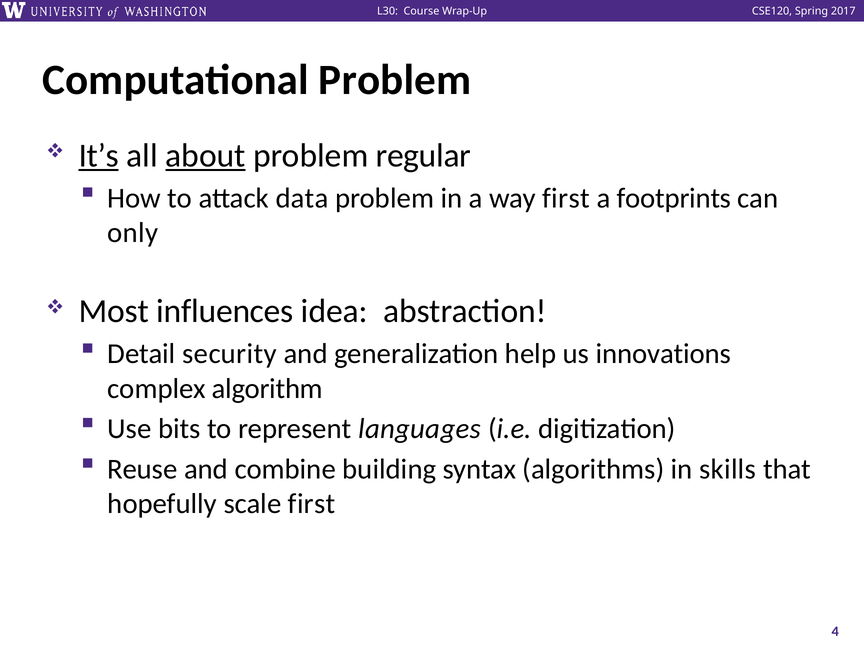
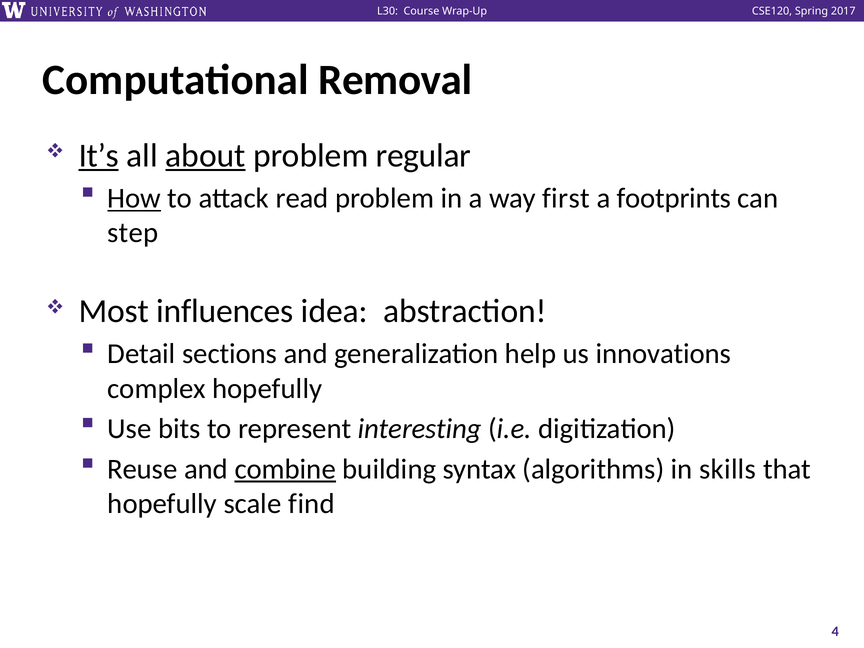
Computational Problem: Problem -> Removal (395, 80)
How underline: none -> present (134, 198)
data: data -> read (302, 198)
only: only -> step (133, 233)
security: security -> sections (230, 354)
complex algorithm: algorithm -> hopefully (267, 389)
languages: languages -> interesting (420, 429)
combine underline: none -> present (285, 469)
scale first: first -> find (312, 504)
